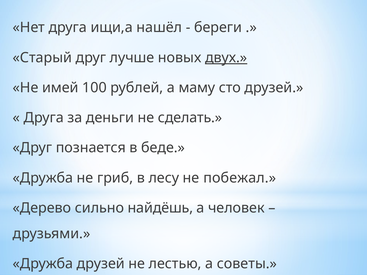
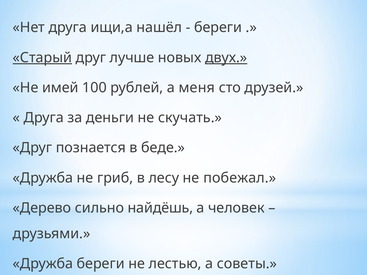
Старый underline: none -> present (42, 58)
маму: маму -> меня (197, 88)
сделать: сделать -> скучать (190, 118)
Дружба друзей: друзей -> береги (101, 264)
